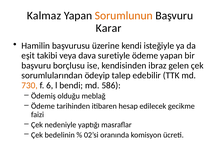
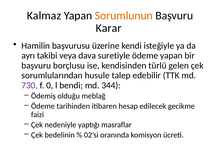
eşit: eşit -> ayrı (28, 56)
ibraz: ibraz -> türlü (157, 66)
ödeyip: ödeyip -> husule (97, 75)
730 colour: orange -> purple (30, 85)
6: 6 -> 0 (50, 85)
586: 586 -> 344 (111, 85)
